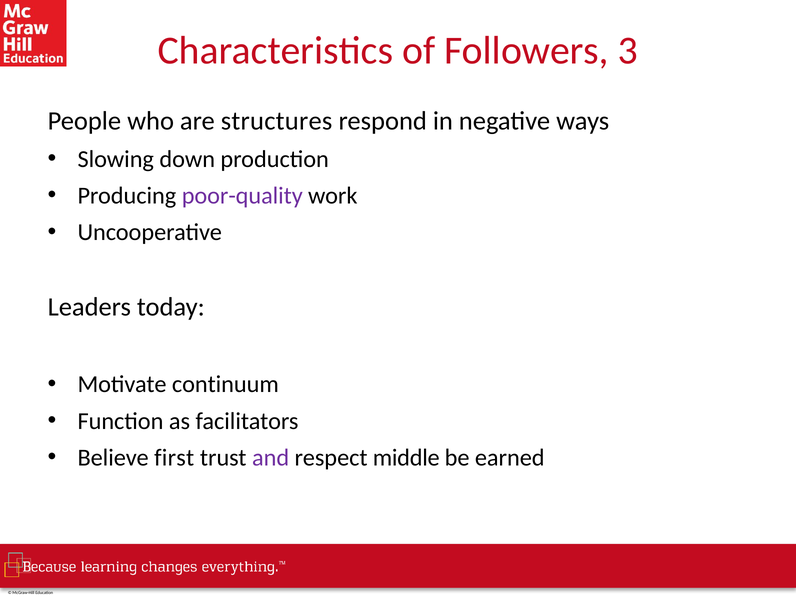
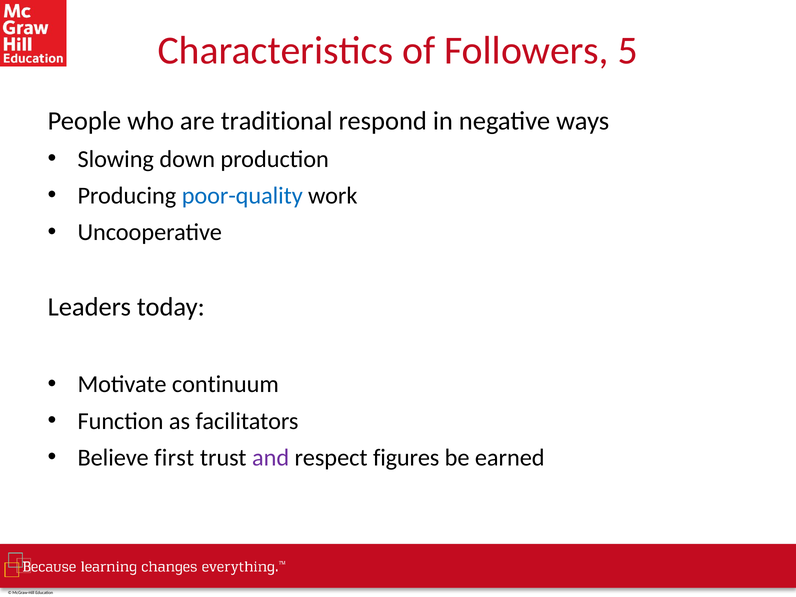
3: 3 -> 5 (628, 50)
structures: structures -> traditional (277, 121)
poor-quality colour: purple -> blue (242, 196)
middle: middle -> figures (406, 458)
